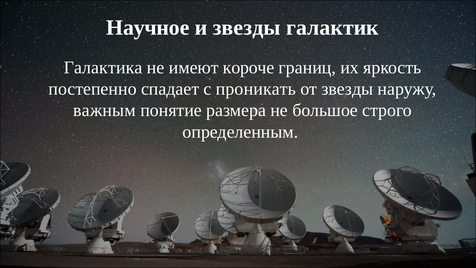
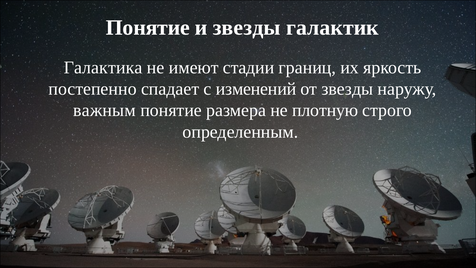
Научное: Научное -> Понятие (148, 28)
короче: короче -> стадии (249, 67)
проникать: проникать -> изменений (256, 89)
большое: большое -> плотную (325, 110)
